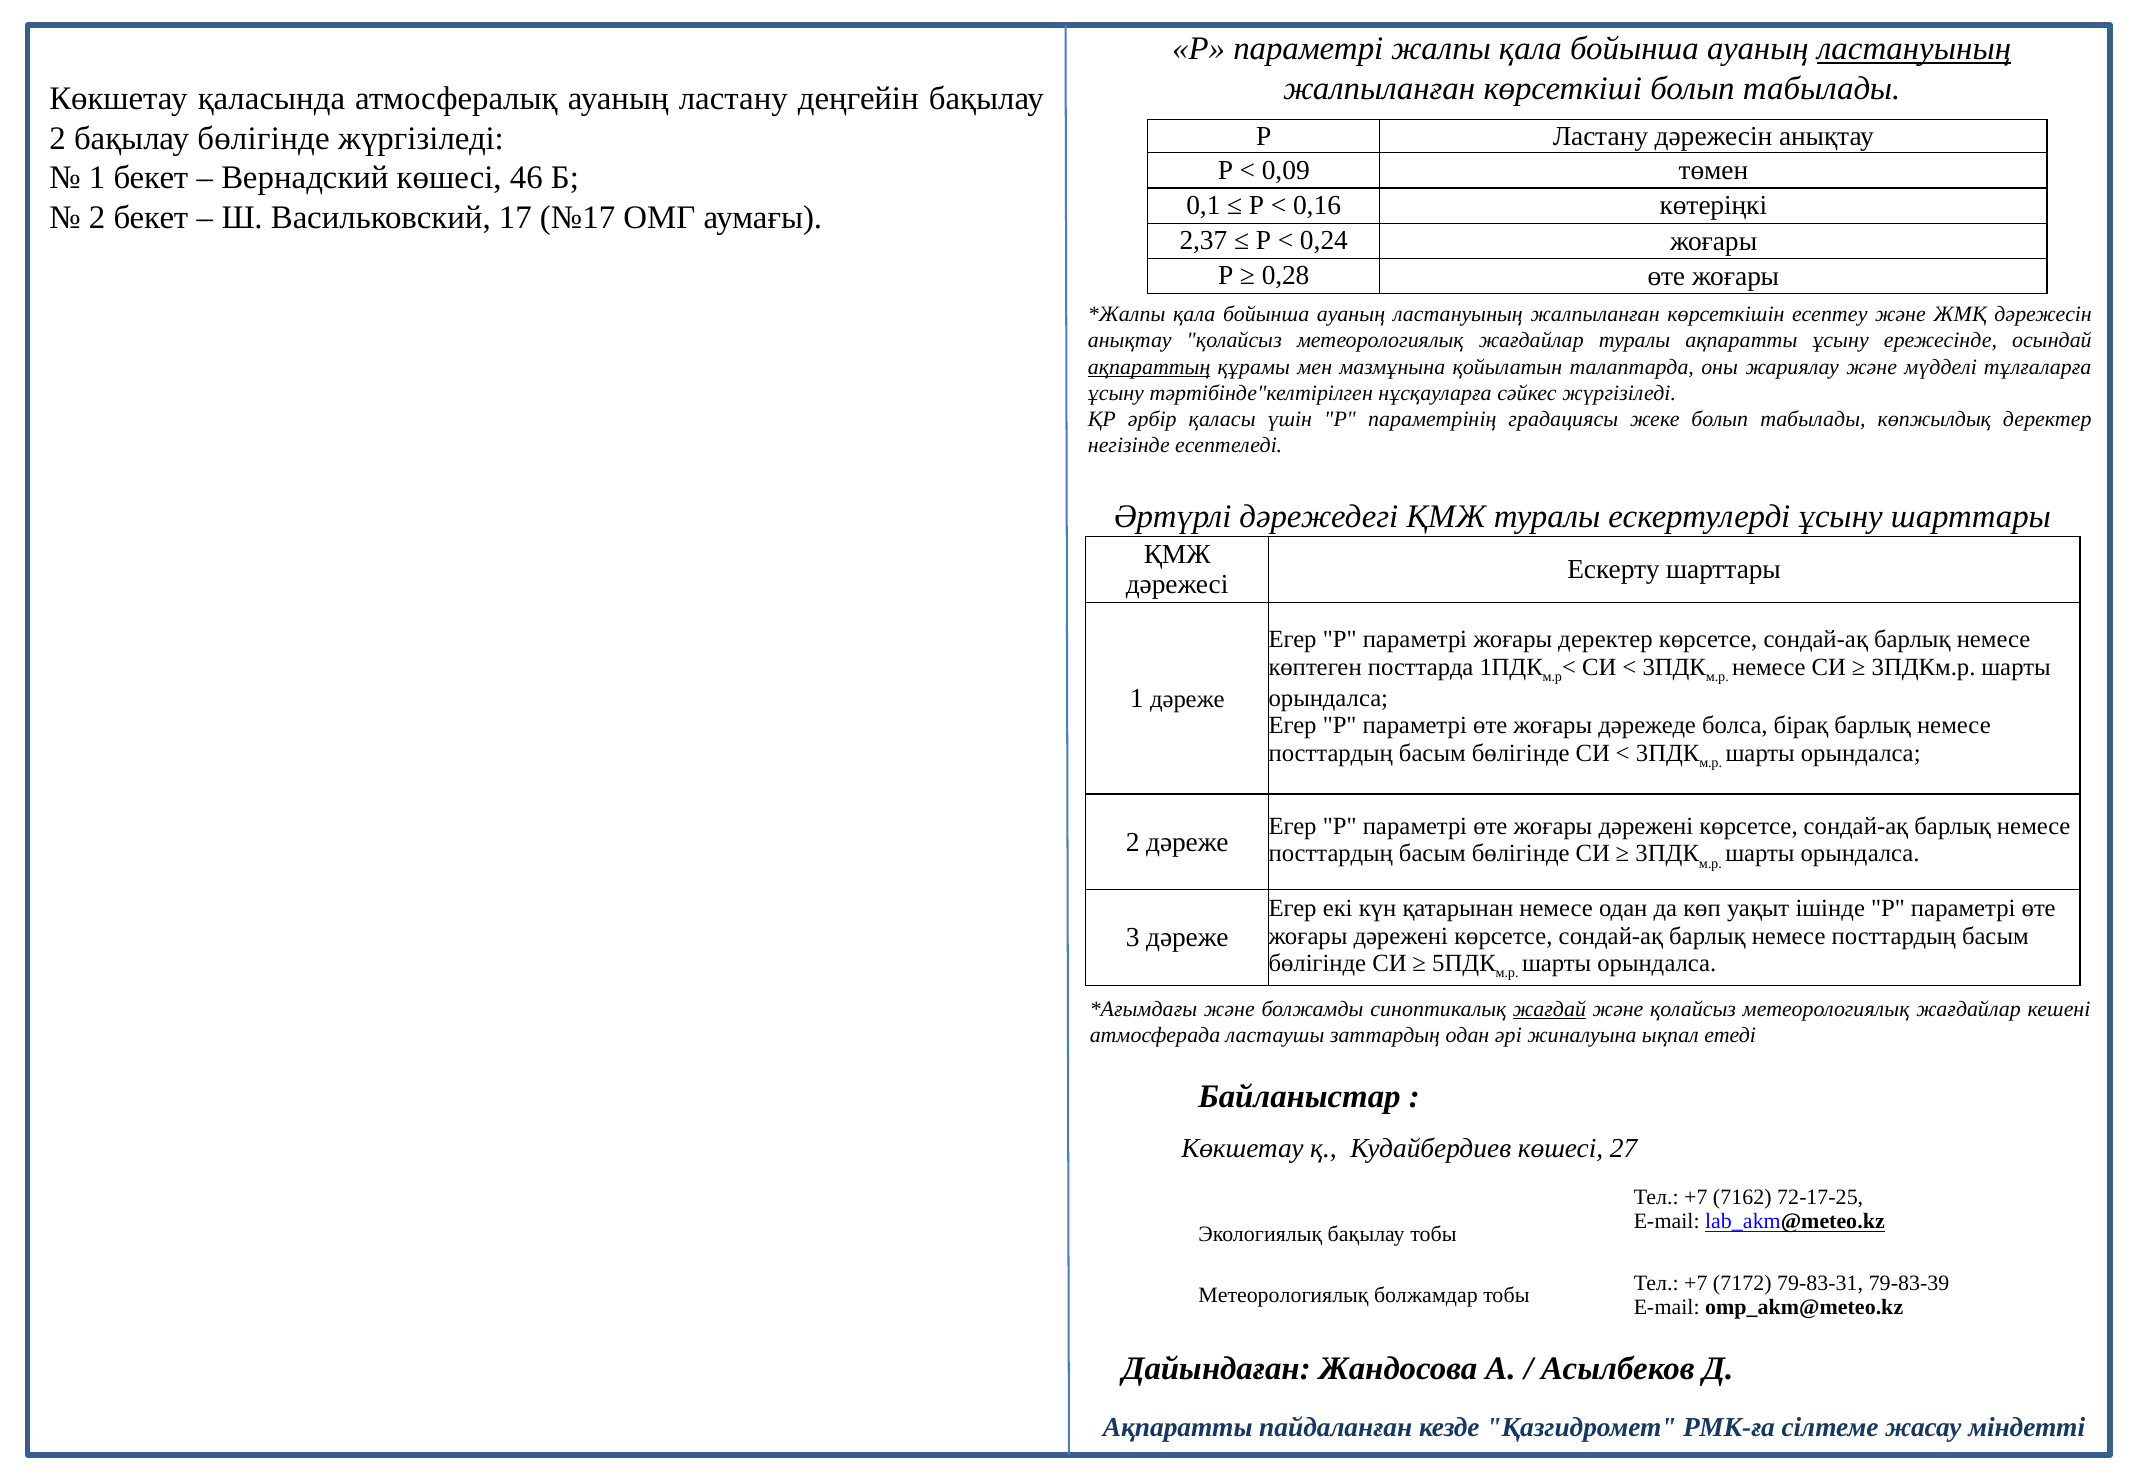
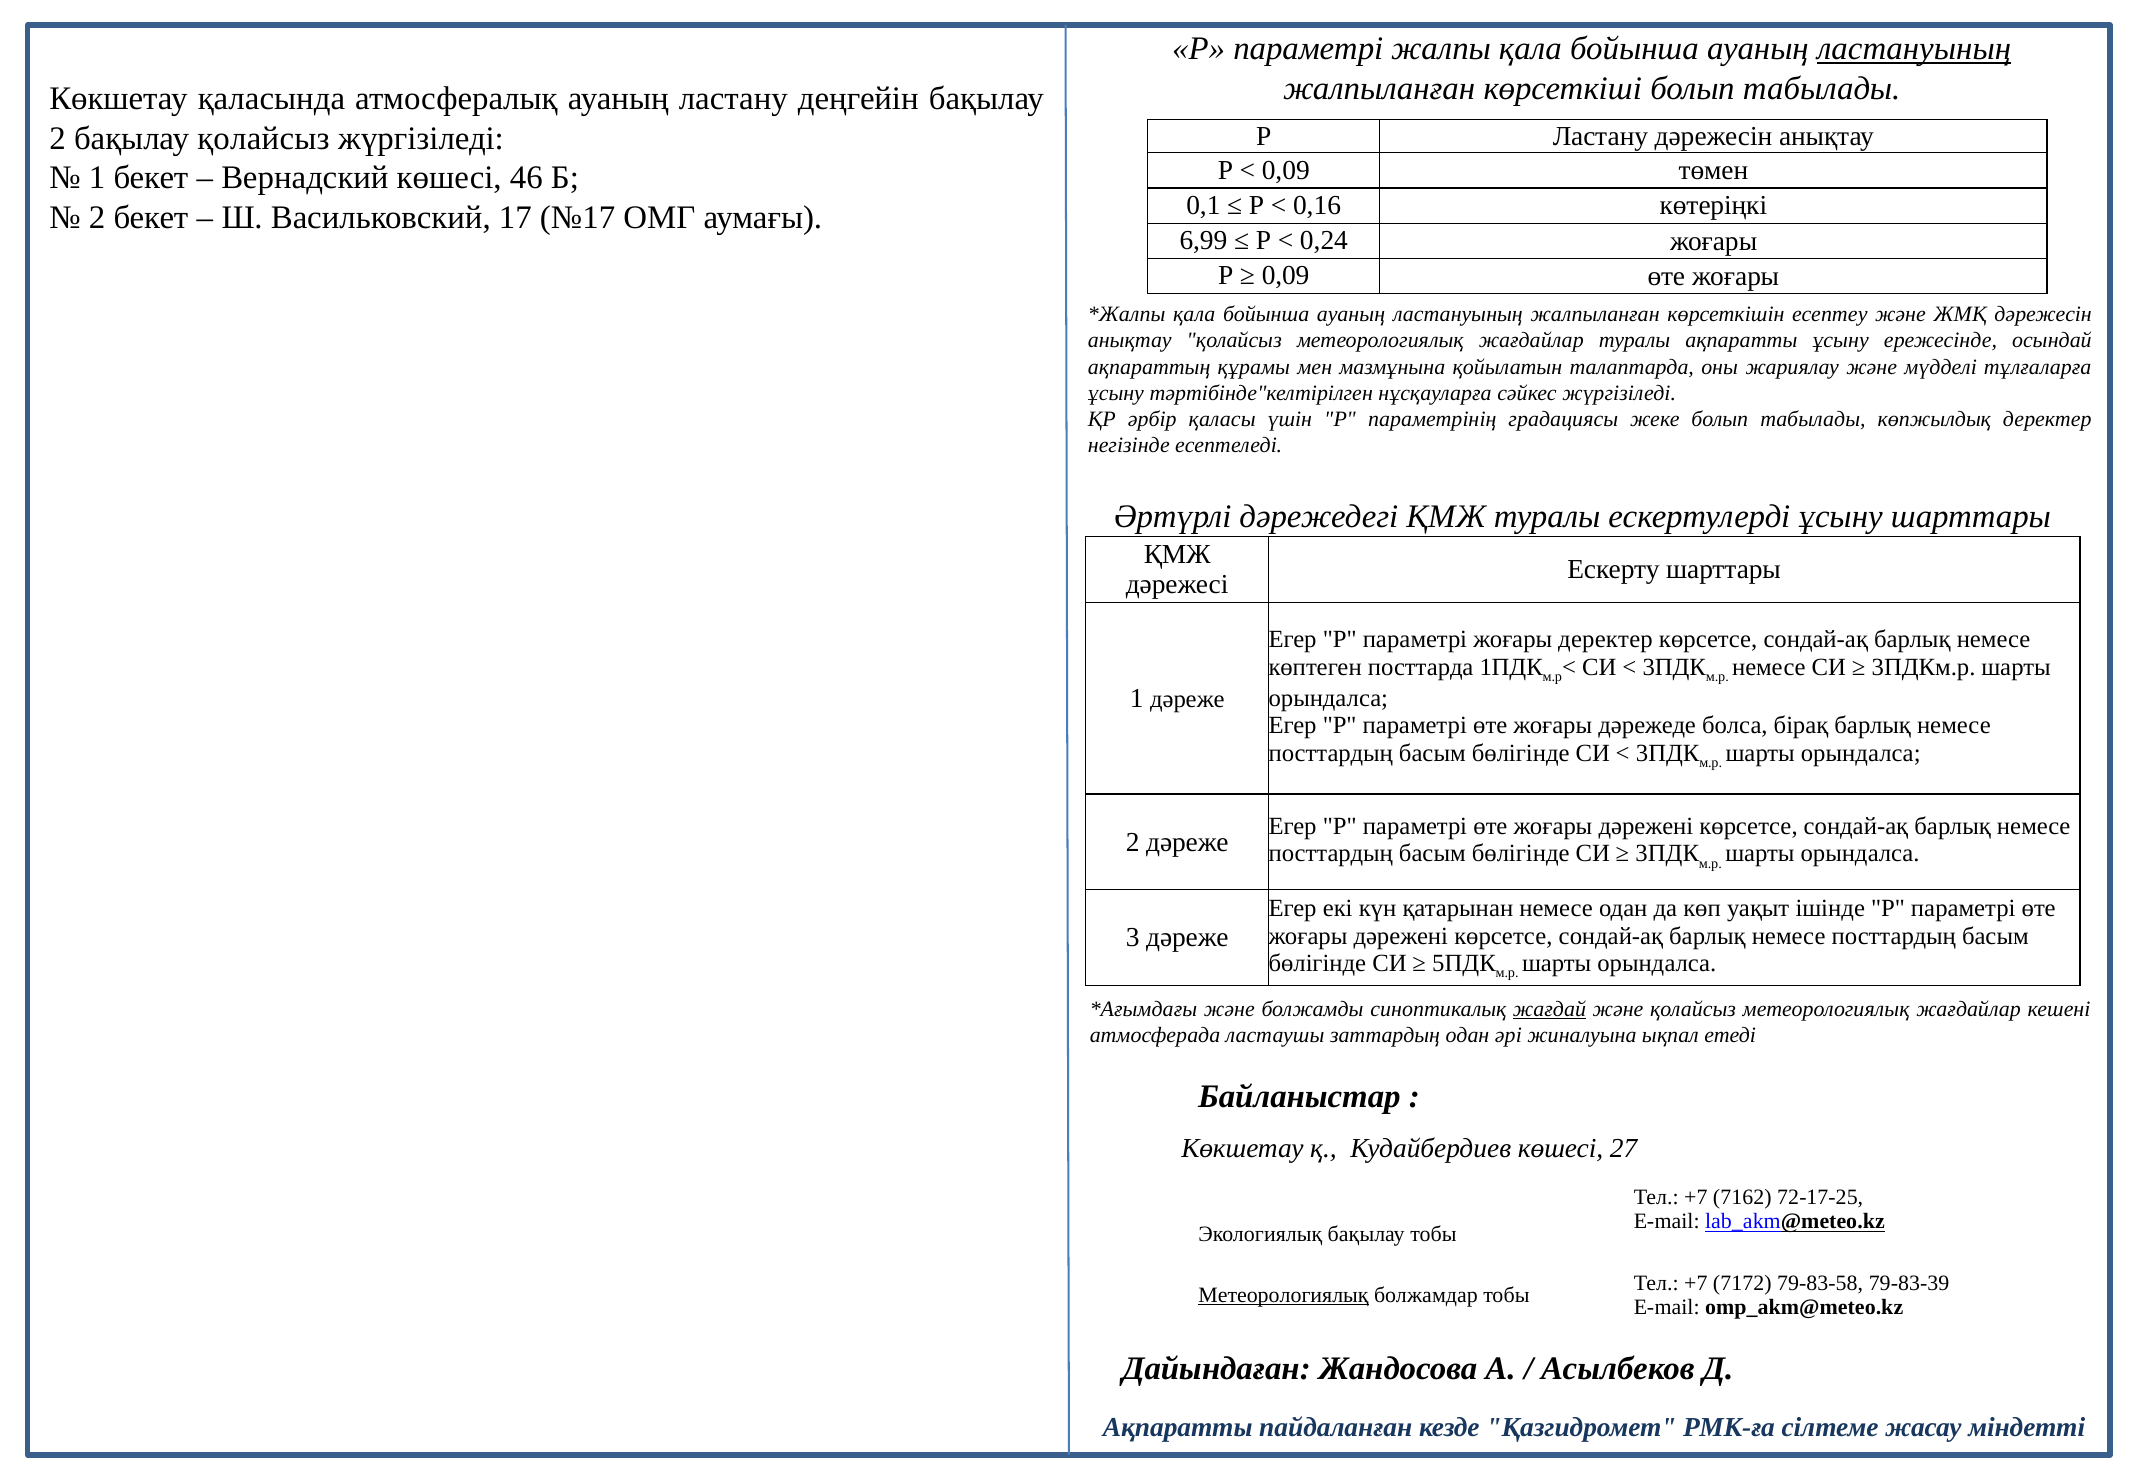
бақылау бөлігінде: бөлігінде -> қолайсыз (263, 138)
2,37: 2,37 -> 6,99 (1203, 241)
0,28: 0,28 -> 0,09 (1286, 276)
ақпараттың underline: present -> none (1149, 367)
79-83-31: 79-83-31 -> 79-83-58 (1820, 1283)
Метеорологиялық underline: none -> present (1283, 1295)
